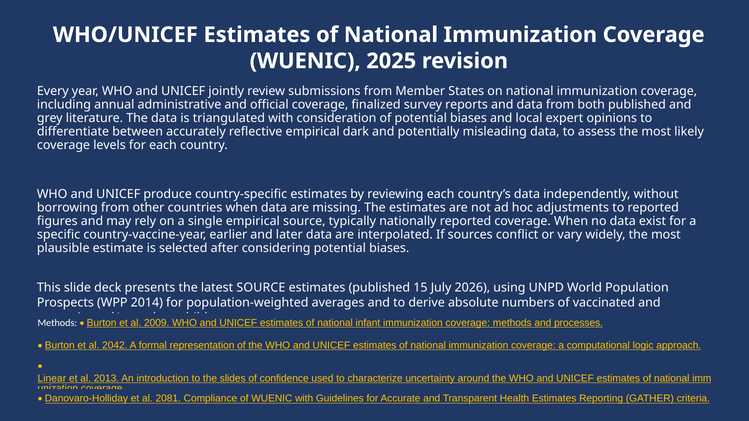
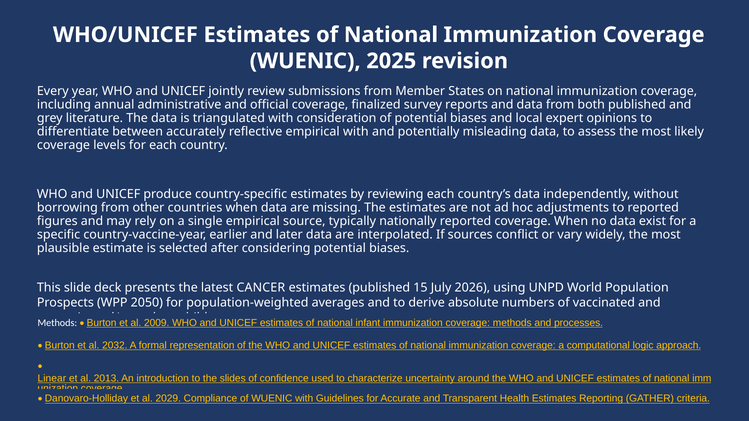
empirical dark: dark -> with (356, 132)
latest SOURCE: SOURCE -> CANCER (261, 288)
2014: 2014 -> 2050 (147, 303)
2042: 2042 -> 2032 (115, 345)
2081: 2081 -> 2029 (168, 399)
